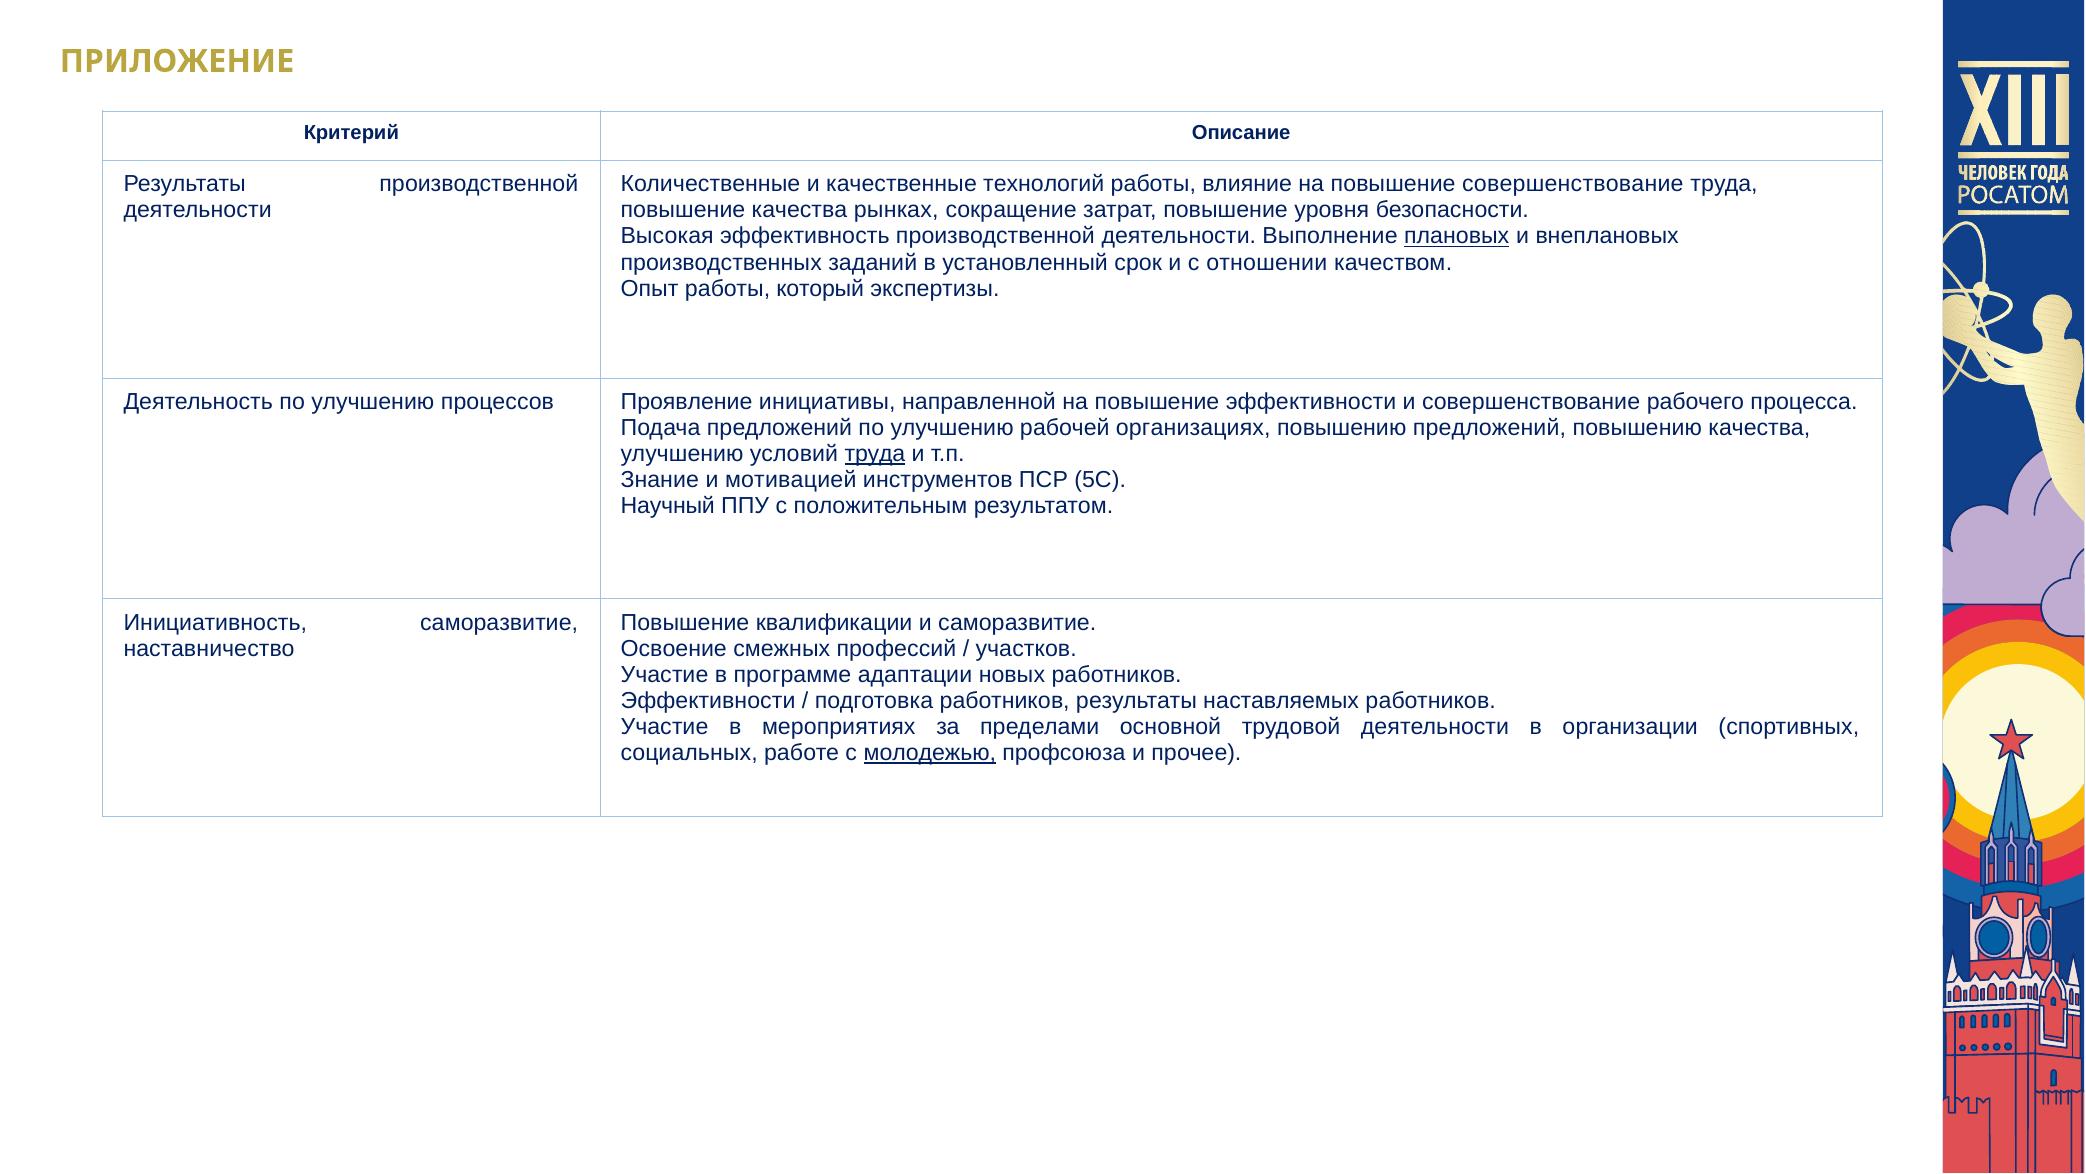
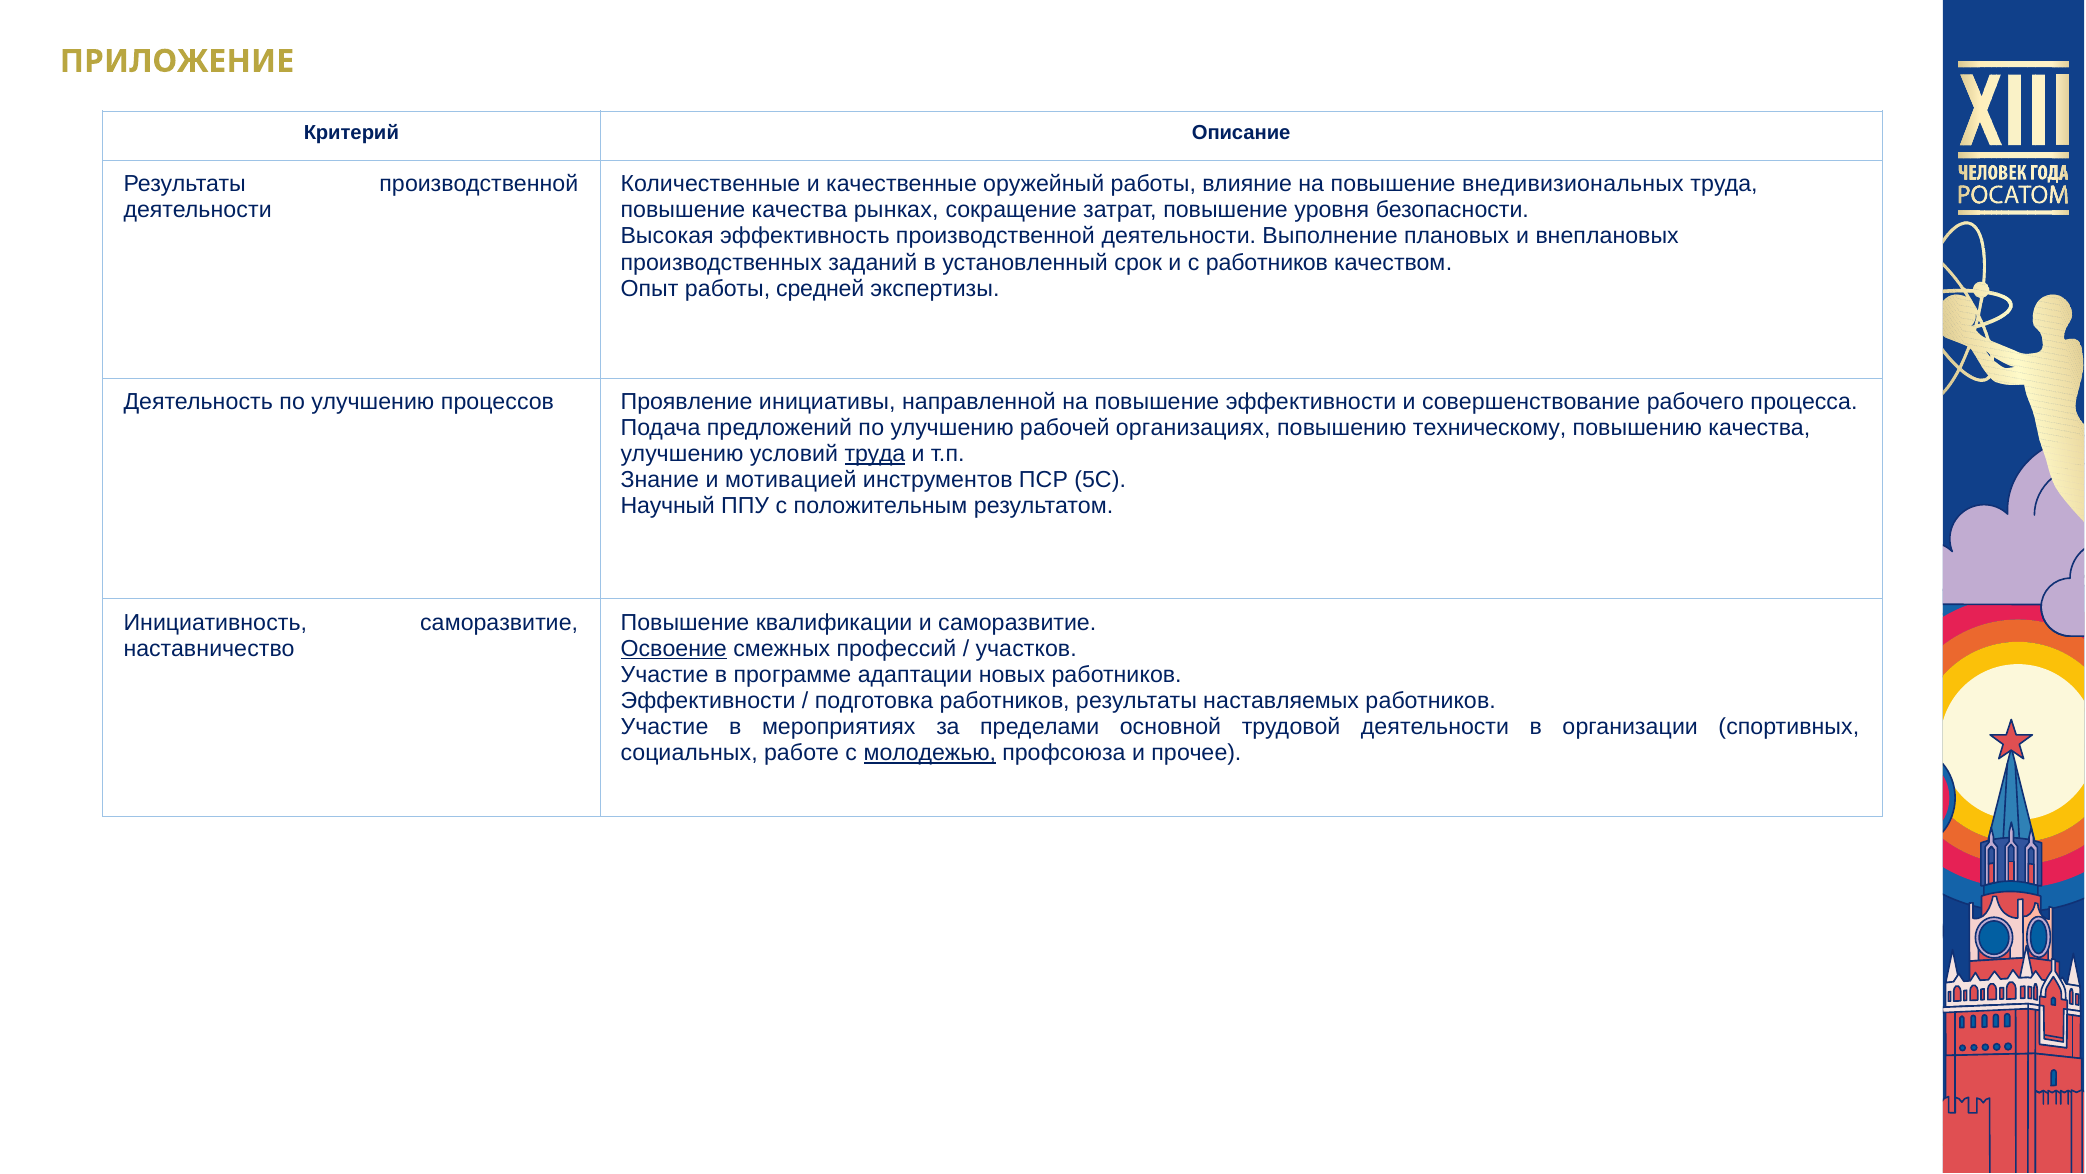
технологий: технологий -> оружейный (1044, 184)
повышение совершенствование: совершенствование -> внедивизиональных (1573, 184)
плановых underline: present -> none (1457, 236)
с отношении: отношении -> работников (1267, 262)
который: который -> средней (820, 288)
повышению предложений: предложений -> техническому (1490, 428)
Освоение underline: none -> present (674, 648)
